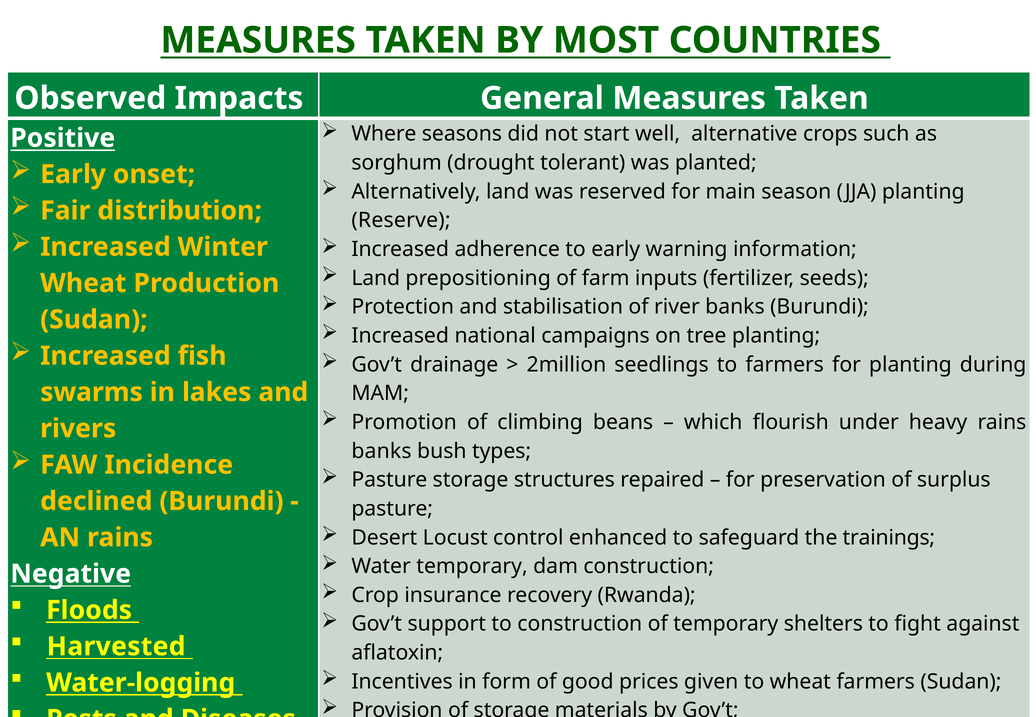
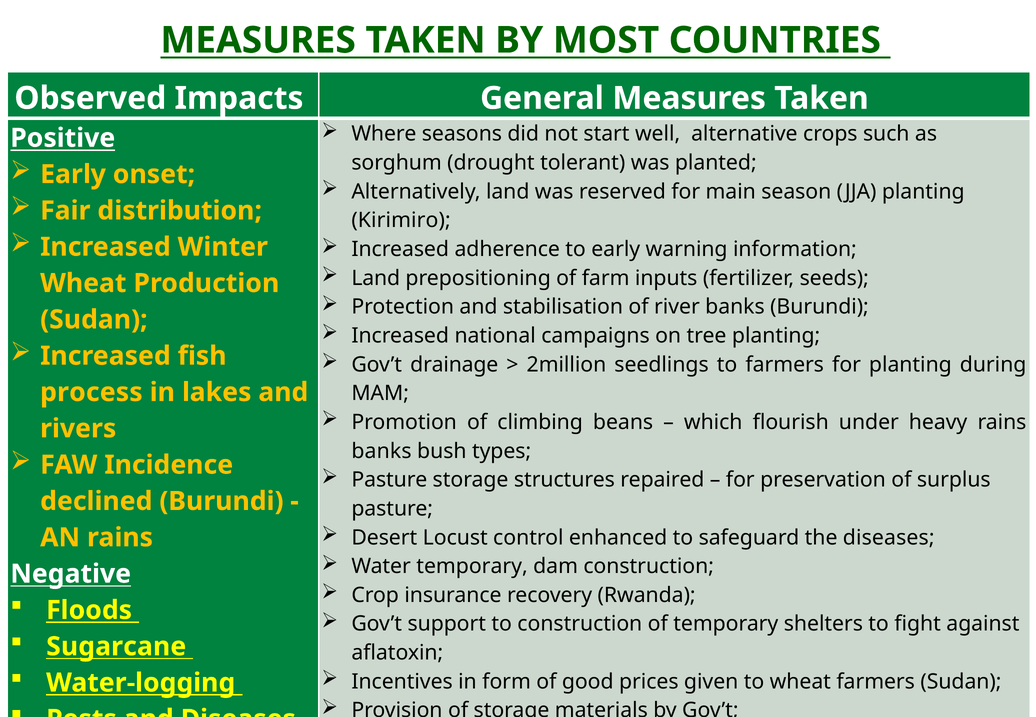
Reserve: Reserve -> Kirimiro (401, 220)
swarms: swarms -> process (91, 392)
the trainings: trainings -> diseases (889, 538)
Harvested: Harvested -> Sugarcane (116, 647)
